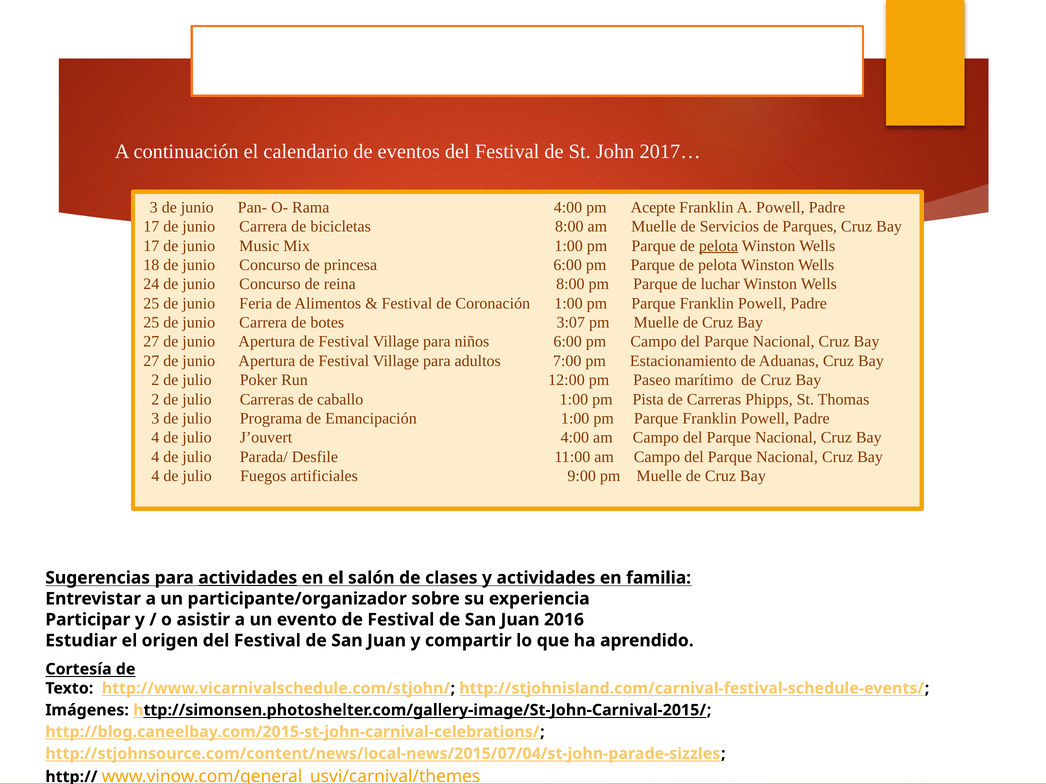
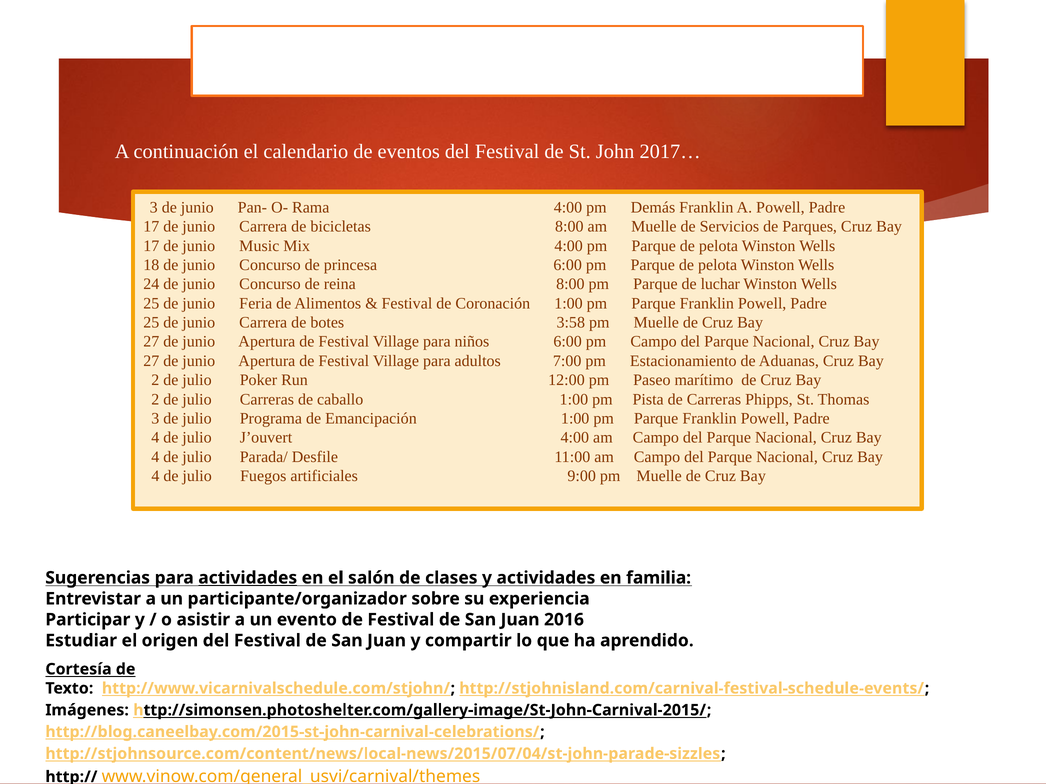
Acepte: Acepte -> Demás (653, 208)
Mix 1:00: 1:00 -> 4:00 (569, 246)
pelota underline: present -> none (719, 246)
3:07: 3:07 -> 3:58 (571, 323)
